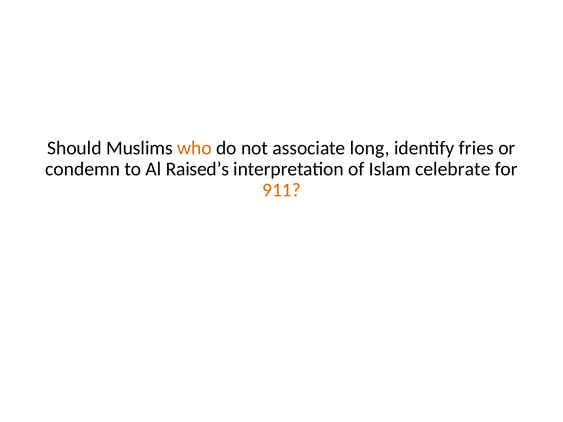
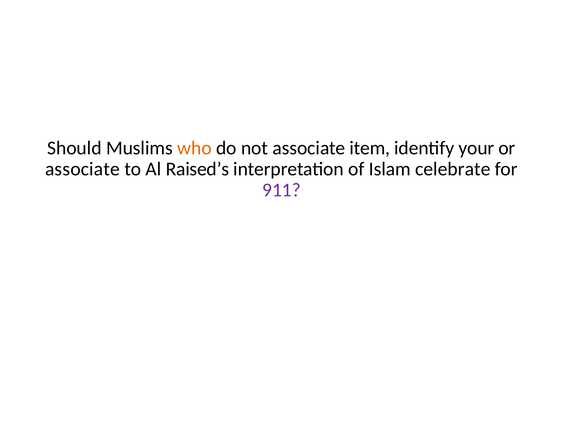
long: long -> item (370, 148)
fries: fries -> your (476, 148)
condemn: condemn -> associate (83, 169)
911 colour: orange -> purple (282, 190)
